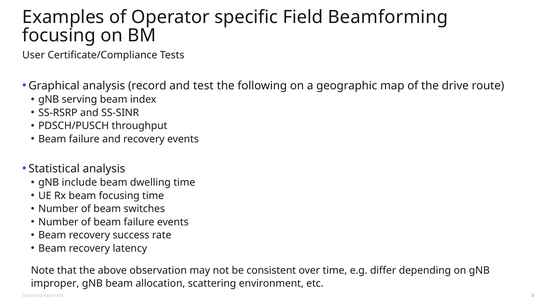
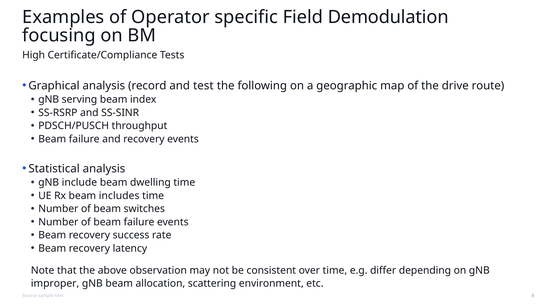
Beamforming: Beamforming -> Demodulation (388, 17)
User: User -> High (34, 55)
beam focusing: focusing -> includes (119, 196)
